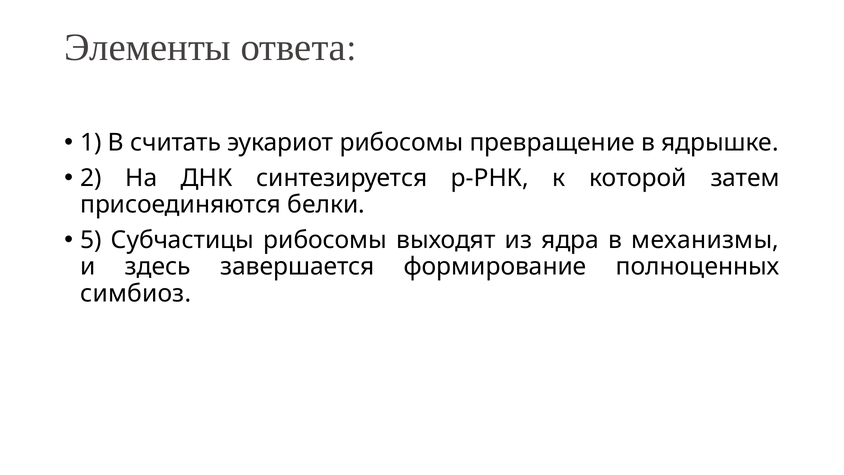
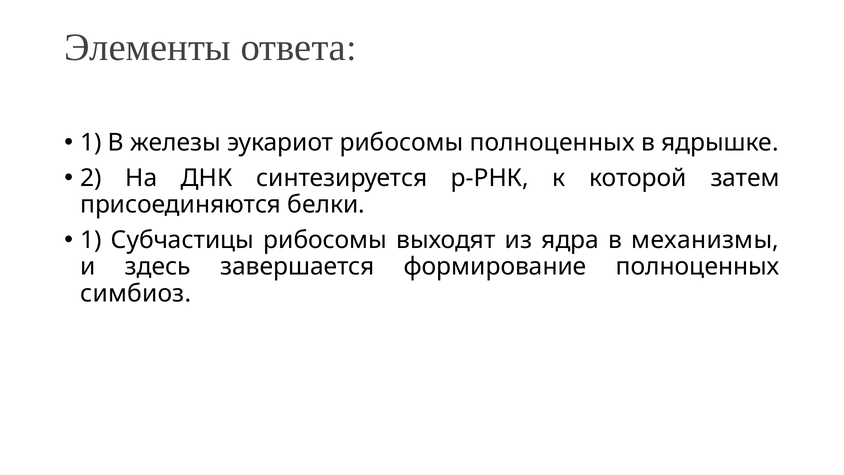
считать: считать -> железы (176, 143)
рибосомы превращение: превращение -> полноценных (552, 143)
5: 5 -> 1 (91, 240)
